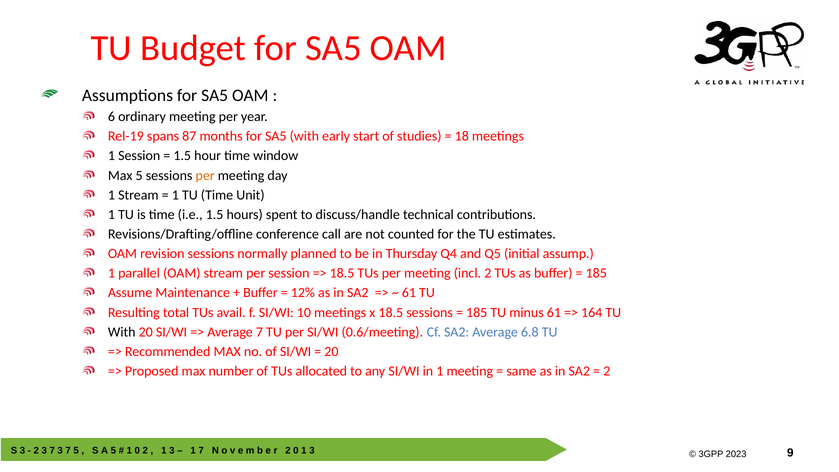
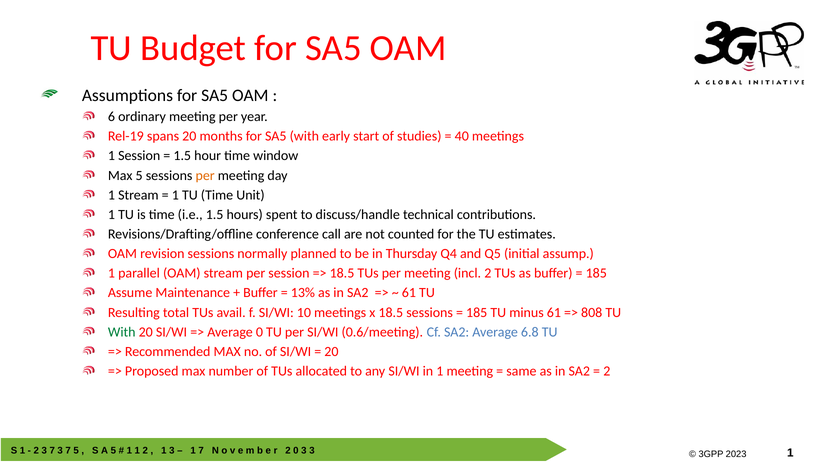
spans 87: 87 -> 20 (189, 136)
18: 18 -> 40 (462, 136)
12%: 12% -> 13% (303, 293)
164: 164 -> 808 (592, 312)
With colour: black -> green (122, 332)
Average 7: 7 -> 0 (259, 332)
3: 3 -> 1 (22, 451)
1 0: 0 -> 1 (137, 451)
1: 1 -> 3 (304, 451)
9: 9 -> 1 (790, 453)
